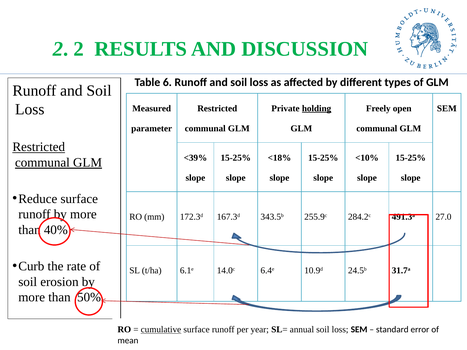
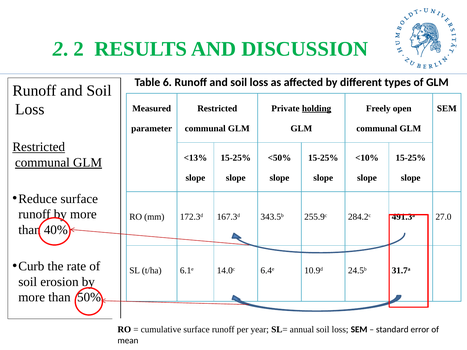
<39%: <39% -> <13% (195, 158)
<18%: <18% -> <50% (279, 158)
cumulative underline: present -> none (161, 330)
